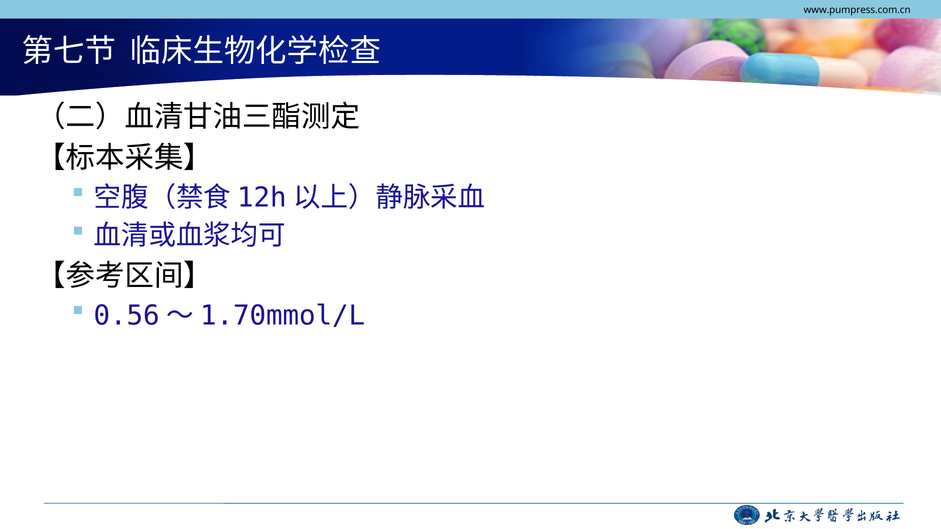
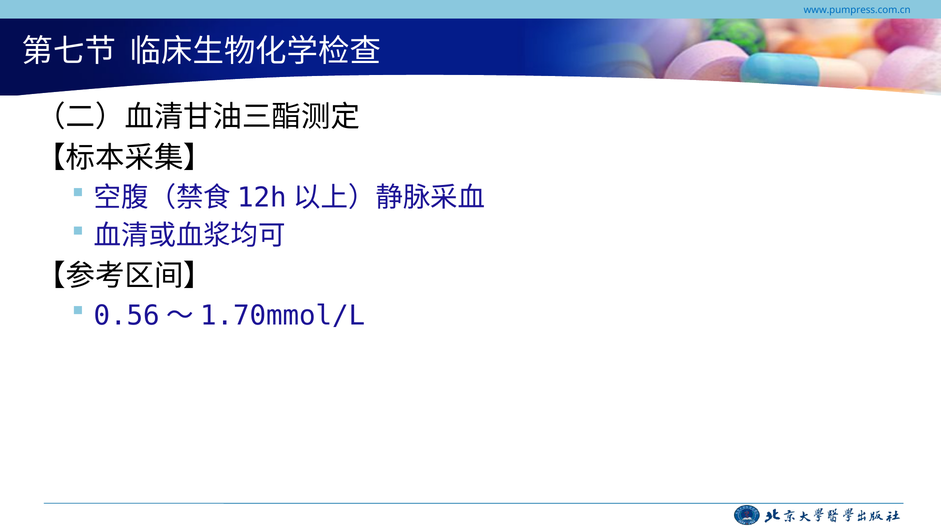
www.pumpress.com.cn colour: black -> blue (857, 10)
